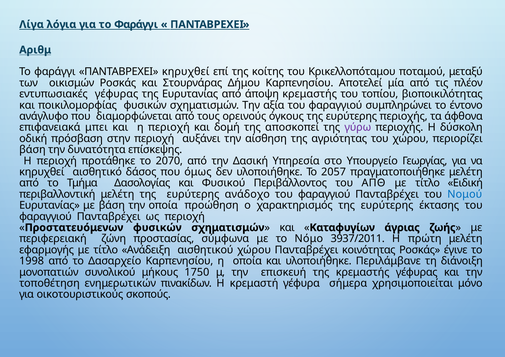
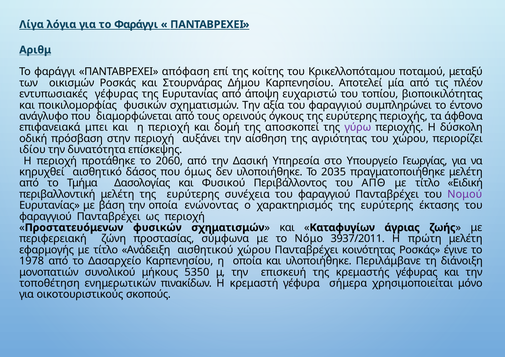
ΠΑΝΤΑΒΡΕΧΕΙ κηρυχθεί: κηρυχθεί -> απόφαση (186, 72)
άποψη κρεμαστής: κρεμαστής -> ευχαριστώ (310, 94)
βάση: βάση -> ιδίου (32, 150)
2070: 2070 -> 2060 (169, 161)
2057: 2057 -> 2035 (334, 172)
ανάδοχο: ανάδοχο -> συνέχεια (247, 194)
Νομού colour: blue -> purple (465, 194)
προώθηση: προώθηση -> ενώνοντας (212, 205)
1998: 1998 -> 1978 (32, 261)
1750: 1750 -> 5350 (197, 272)
